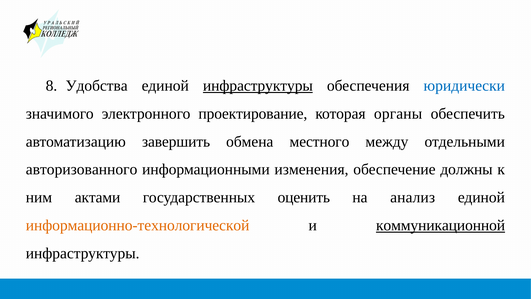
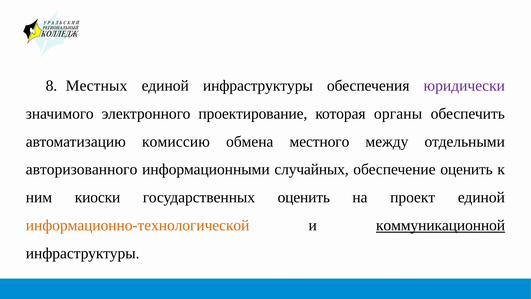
Удобства: Удобства -> Местных (97, 86)
инфраструктуры underline: present -> none (258, 86)
юридически colour: blue -> purple (464, 86)
завершить: завершить -> комиссию (176, 141)
изменения: изменения -> случайных (312, 169)
обеспечение должны: должны -> оценить (467, 169)
актами: актами -> киоски (98, 197)
анализ: анализ -> проект (413, 197)
